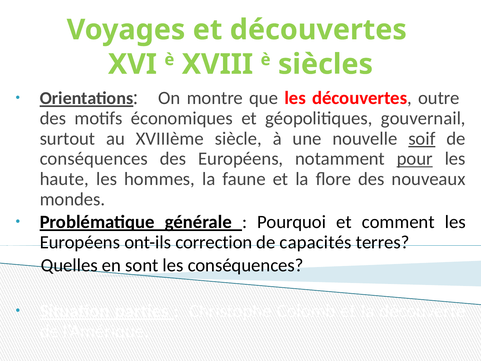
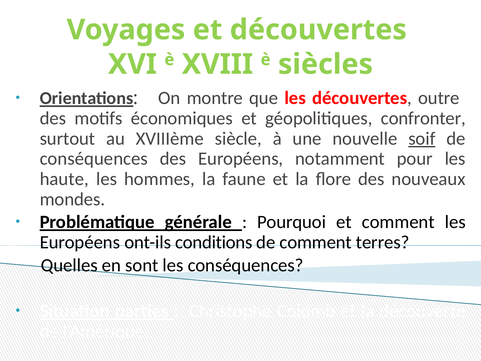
gouvernail: gouvernail -> confronter (423, 118)
pour underline: present -> none (415, 159)
correction: correction -> conditions (214, 242)
de capacités: capacités -> comment (316, 242)
